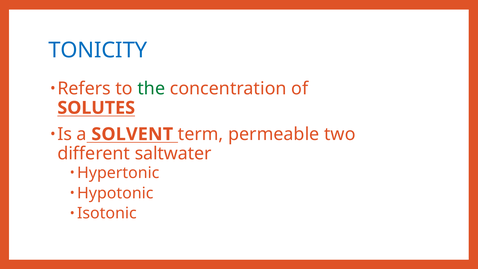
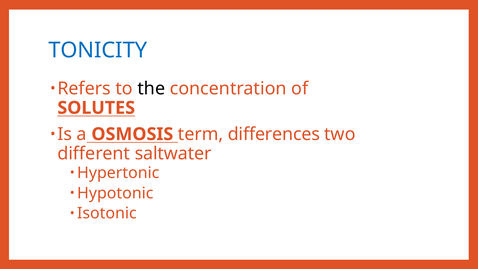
the colour: green -> black (151, 88)
SOLVENT: SOLVENT -> OSMOSIS (132, 134)
permeable: permeable -> differences (274, 134)
